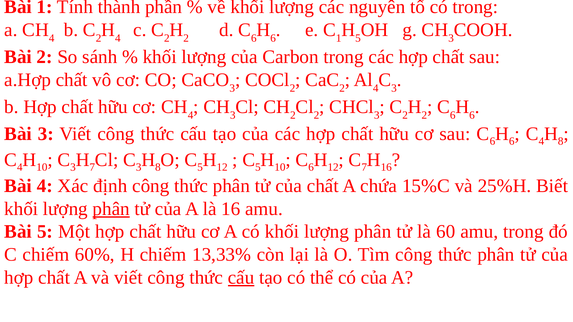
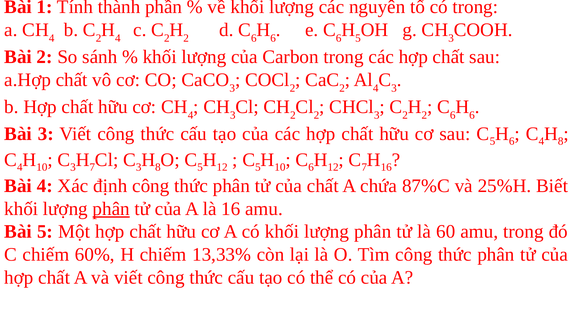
e C 1: 1 -> 6 (339, 38)
sau C 6: 6 -> 5 (492, 141)
15%C: 15%C -> 87%C (426, 186)
cấu underline: present -> none (241, 278)
